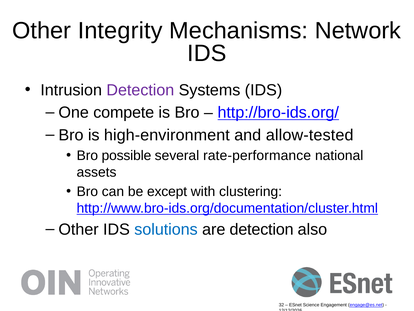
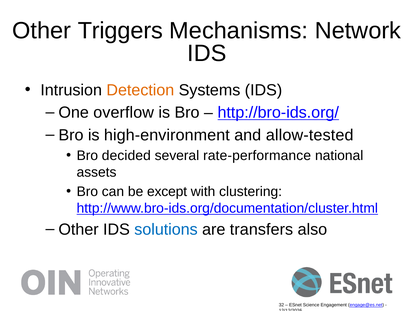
Integrity: Integrity -> Triggers (120, 31)
Detection colour: purple -> orange (140, 90)
compete: compete -> overflow (124, 112)
possible: possible -> decided (126, 155)
are detection: detection -> transfers (261, 229)
